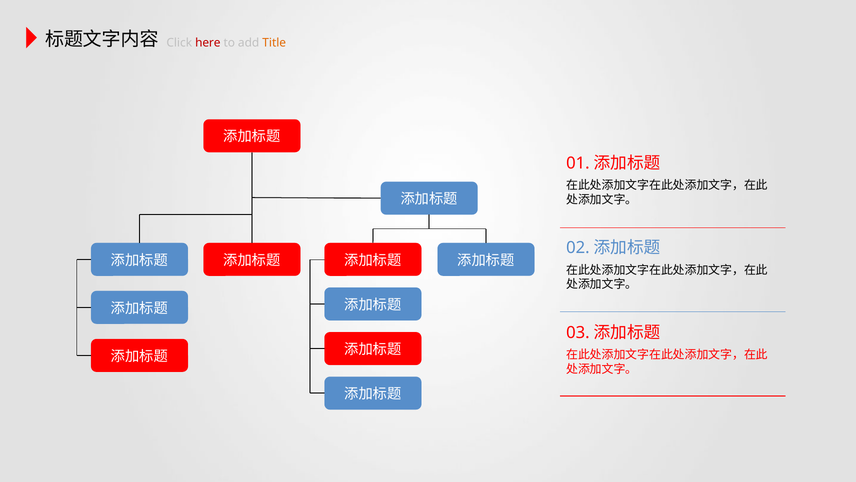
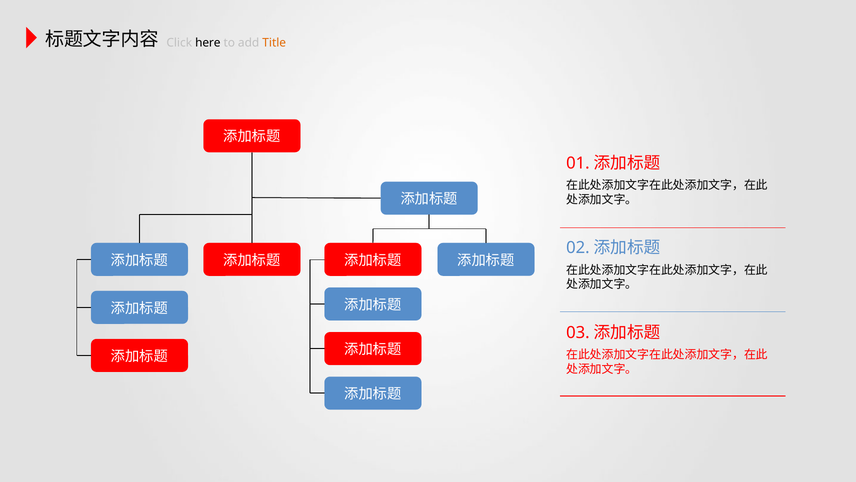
here colour: red -> black (208, 43)
